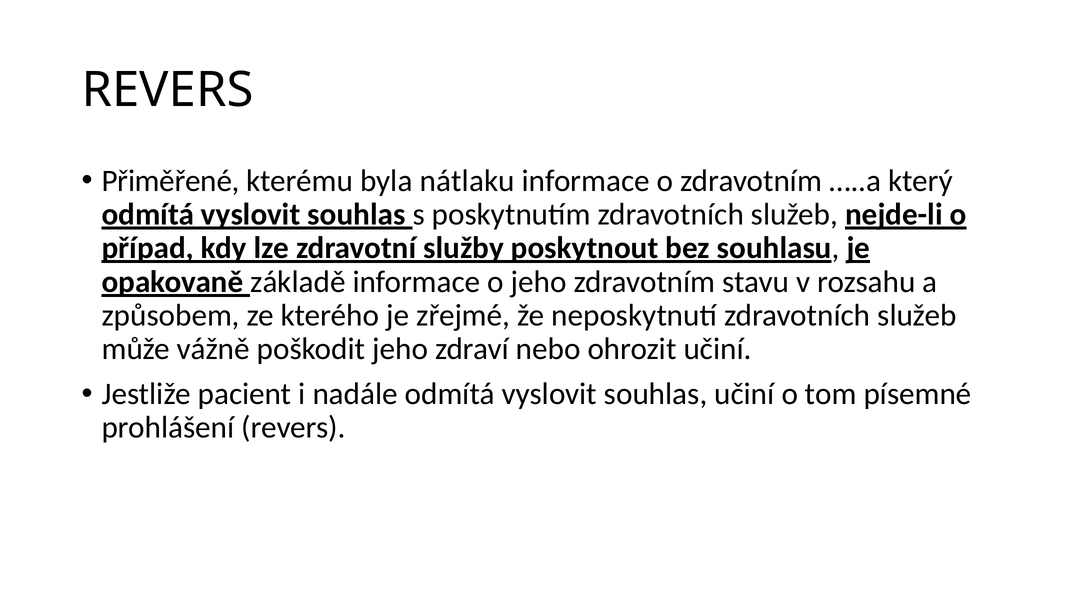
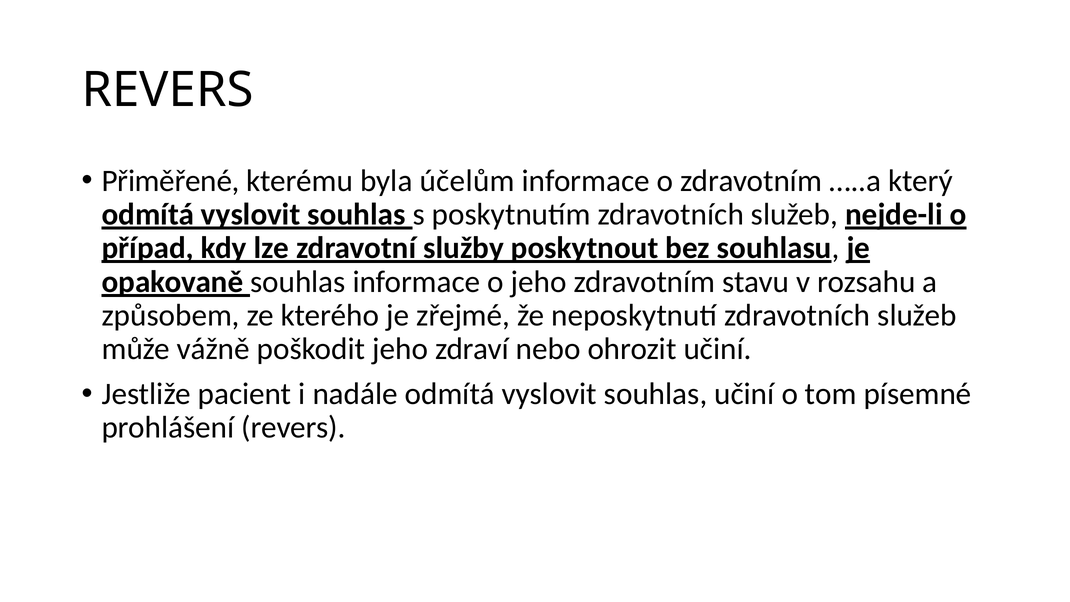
nátlaku: nátlaku -> účelům (467, 181)
opakovaně základě: základě -> souhlas (298, 282)
